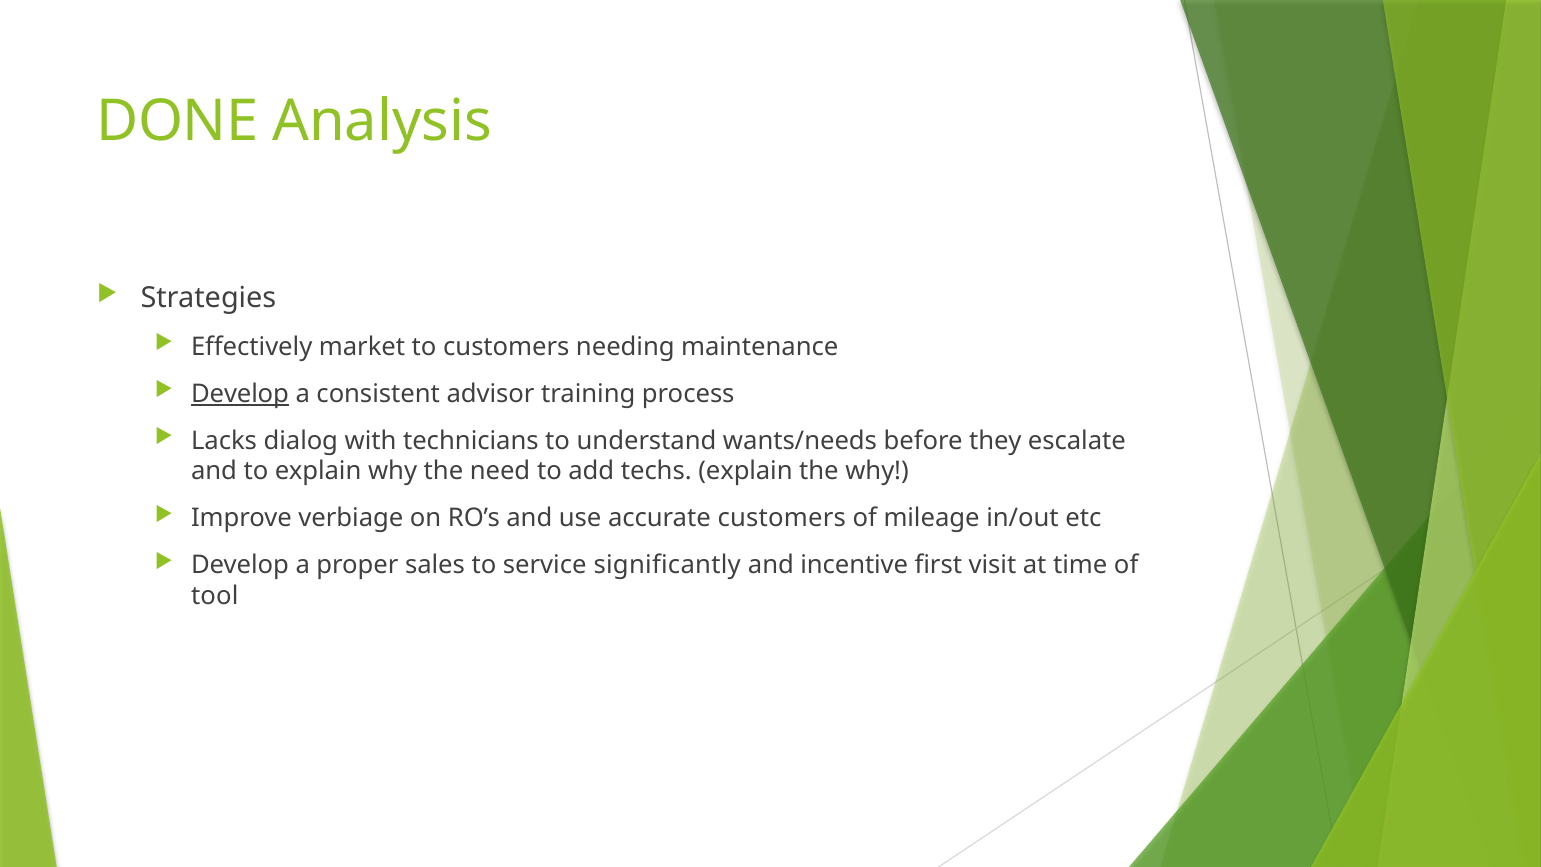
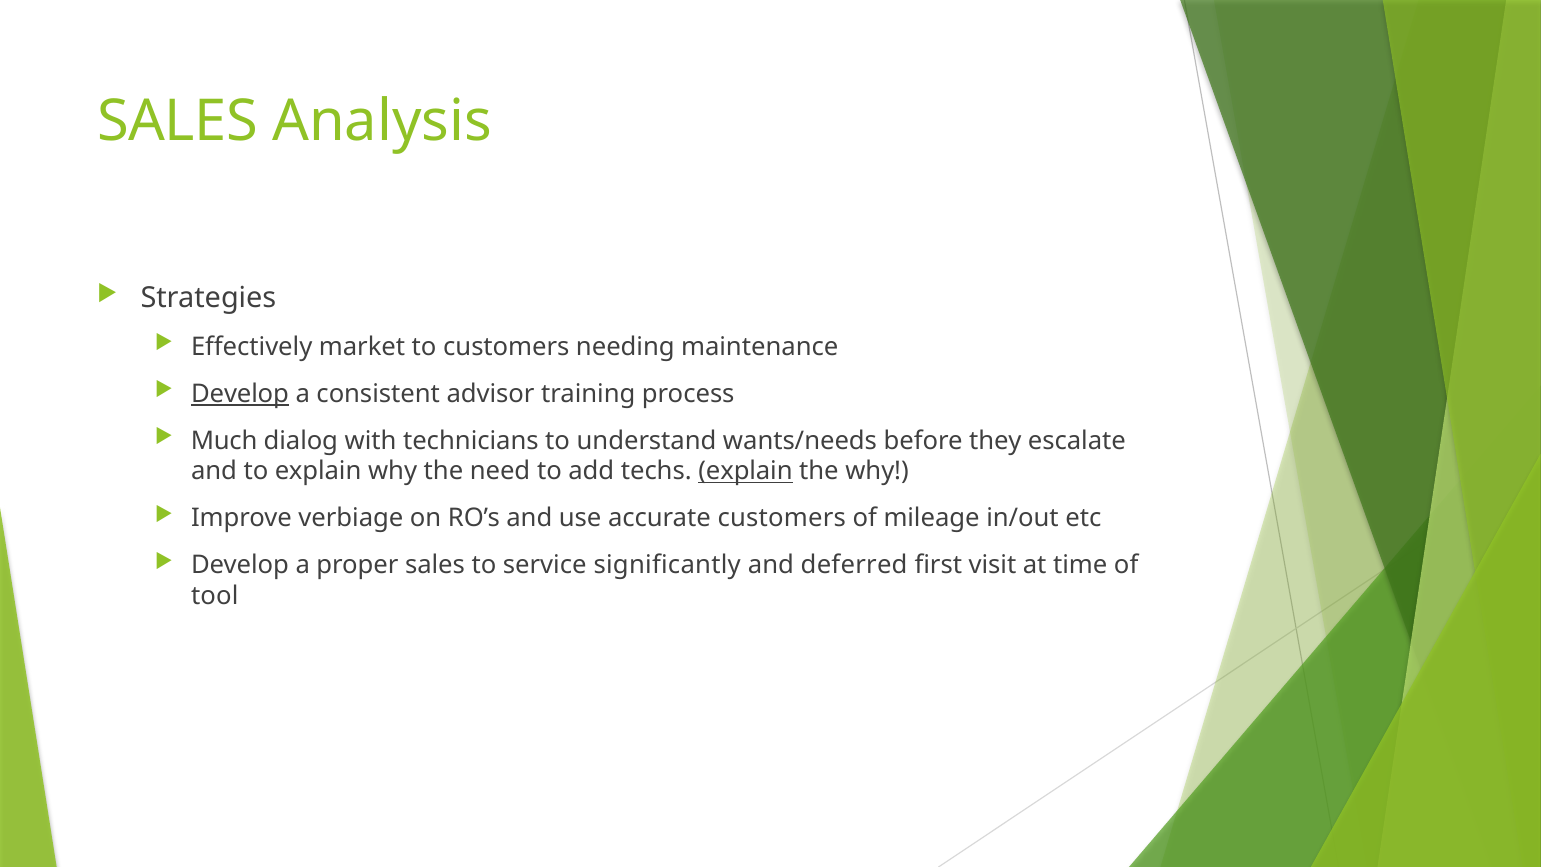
DONE: DONE -> SALES (178, 122)
Lacks: Lacks -> Much (224, 441)
explain underline: none -> present (745, 471)
incentive: incentive -> deferred (854, 565)
